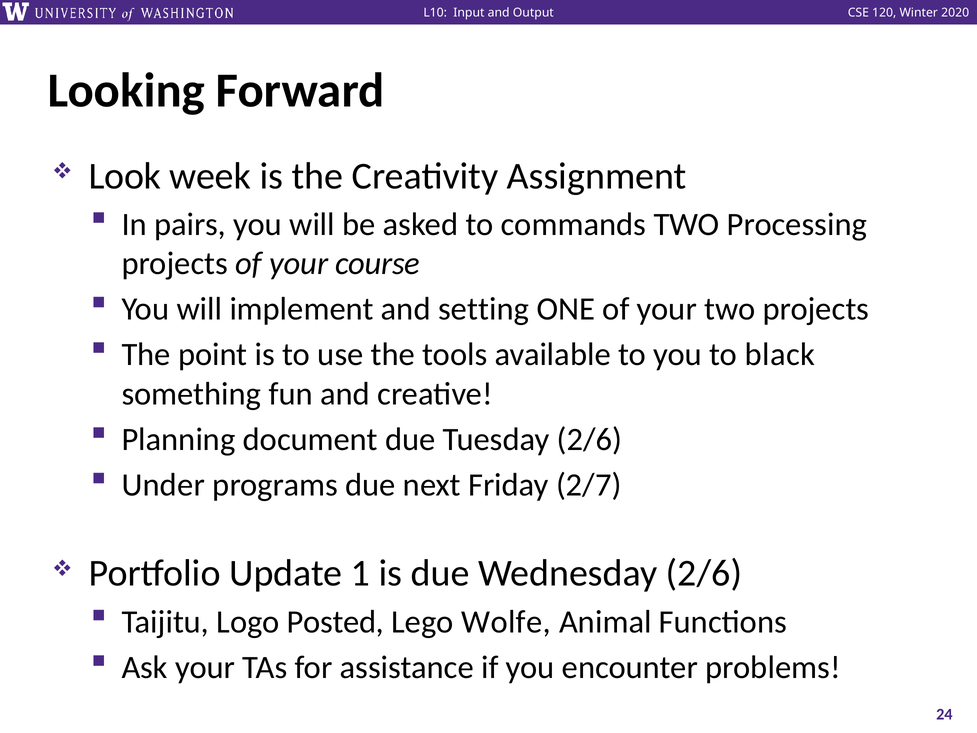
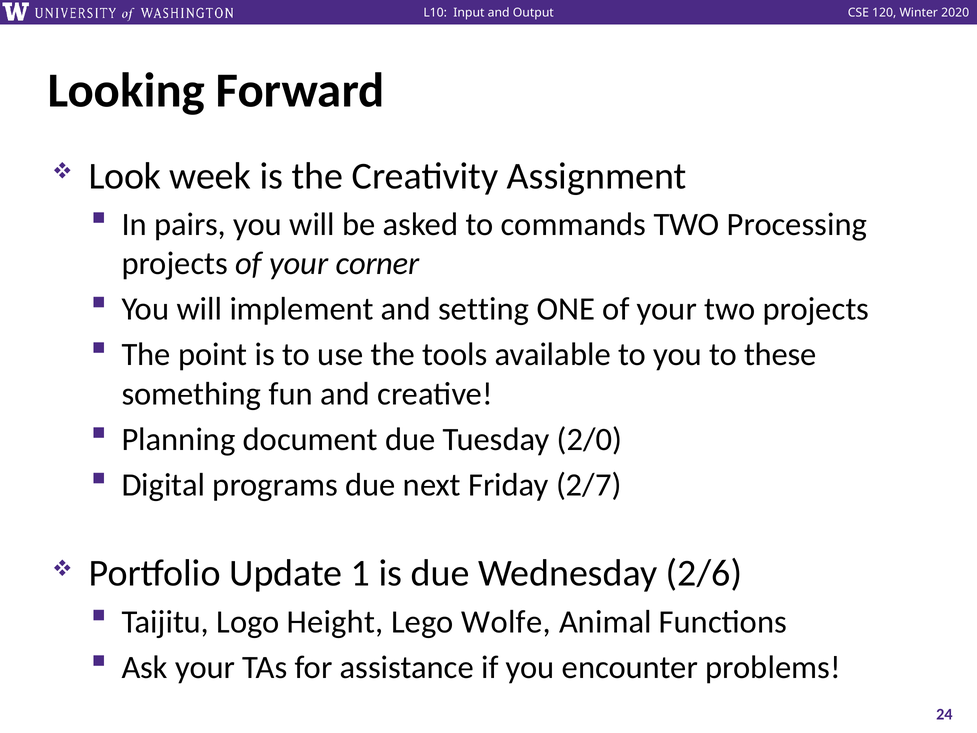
course: course -> corner (378, 263)
black: black -> these (780, 355)
Tuesday 2/6: 2/6 -> 2/0 (590, 439)
Under: Under -> Digital (163, 485)
Posted: Posted -> Height (335, 622)
